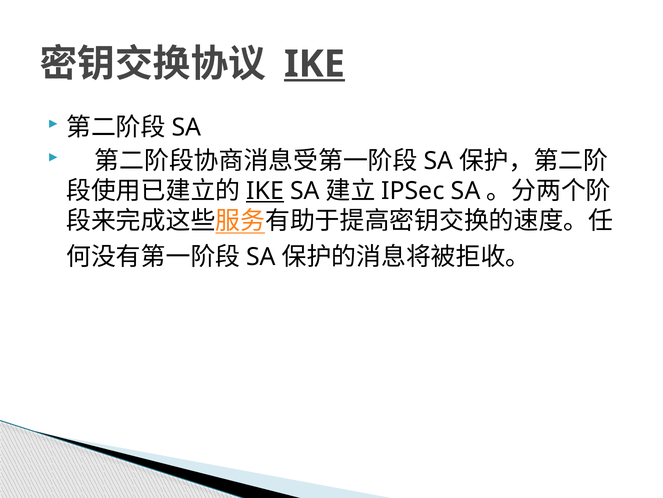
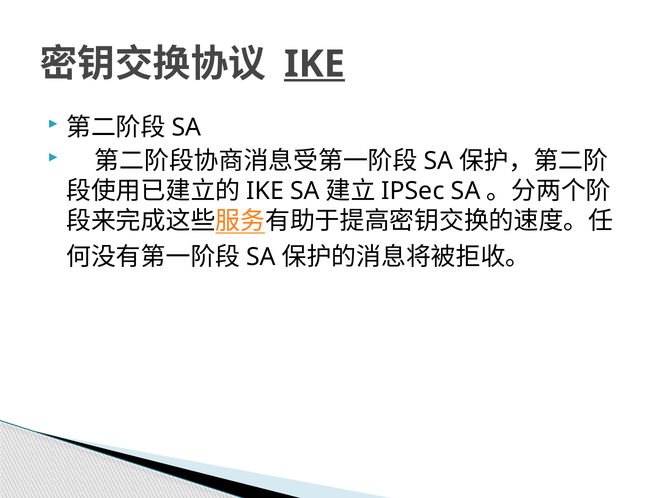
IKE underline: present -> none (265, 191)
